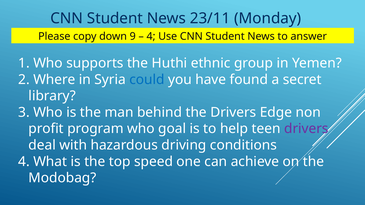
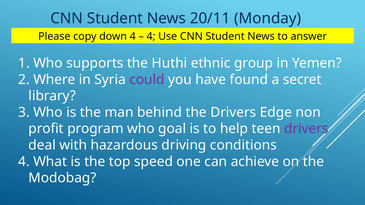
23/11: 23/11 -> 20/11 (210, 18)
down 9: 9 -> 4 (133, 36)
could colour: blue -> purple (147, 80)
